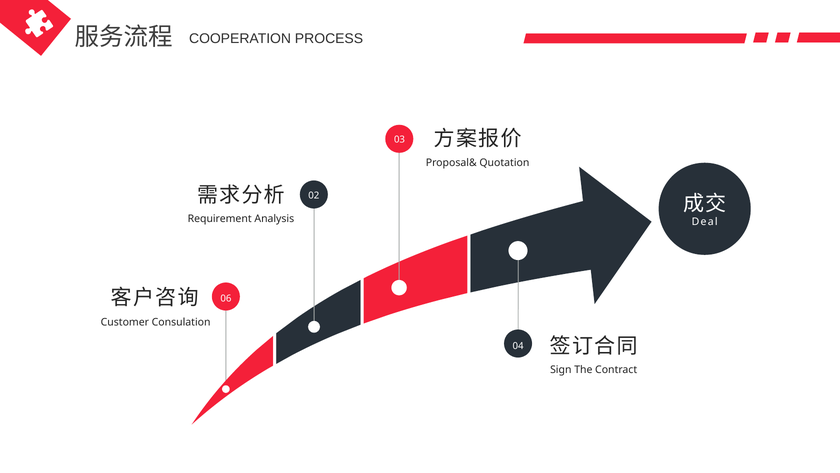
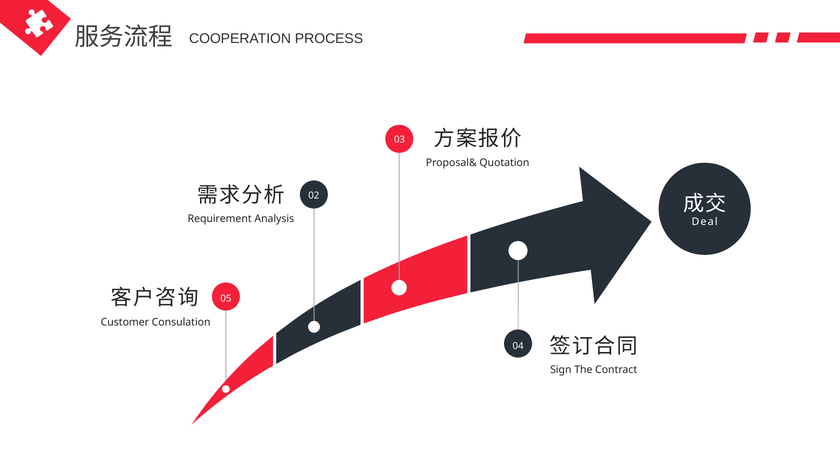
06: 06 -> 05 (226, 298)
